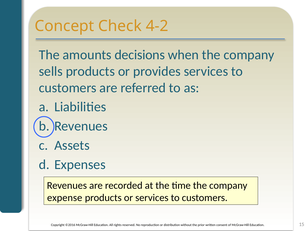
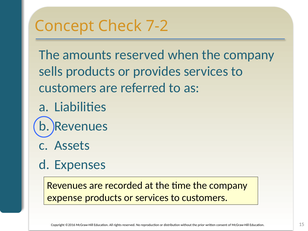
4-2: 4-2 -> 7-2 (157, 26)
amounts decisions: decisions -> reserved (140, 55)
